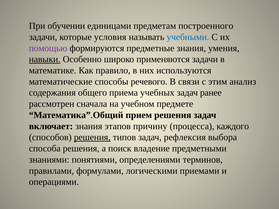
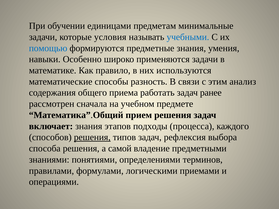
построенного: построенного -> минимальные (206, 26)
помощью colour: purple -> blue (48, 48)
навыки underline: present -> none (45, 59)
речевого: речевого -> разность (149, 82)
учебных: учебных -> работать (157, 93)
причину: причину -> подходы (150, 126)
поиск: поиск -> самой (120, 149)
